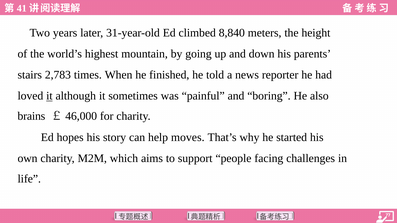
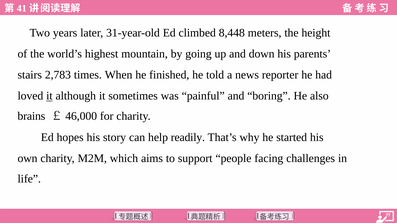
8,840: 8,840 -> 8,448 (232, 33)
moves: moves -> readily (188, 137)
